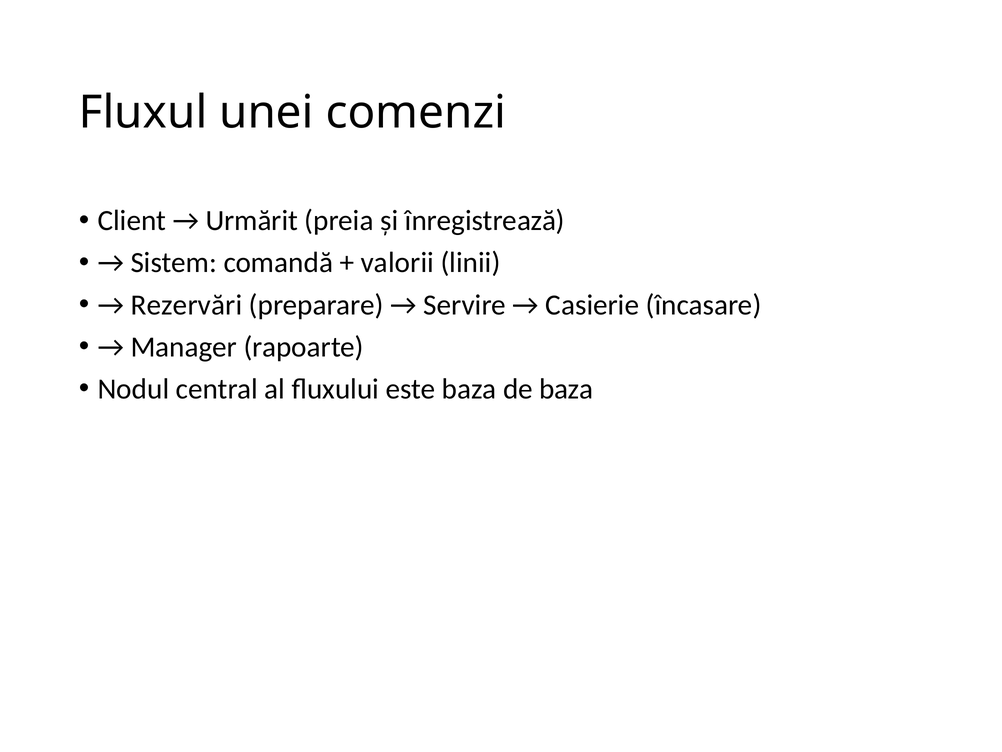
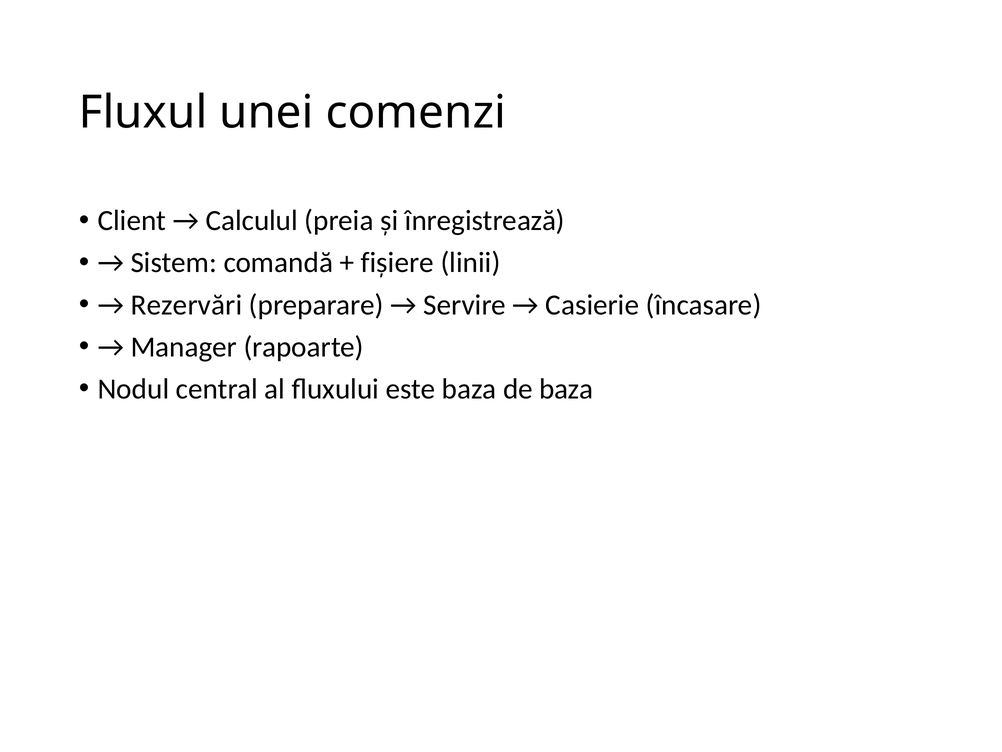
Urmărit: Urmărit -> Calculul (252, 221)
valorii: valorii -> fișiere (397, 263)
